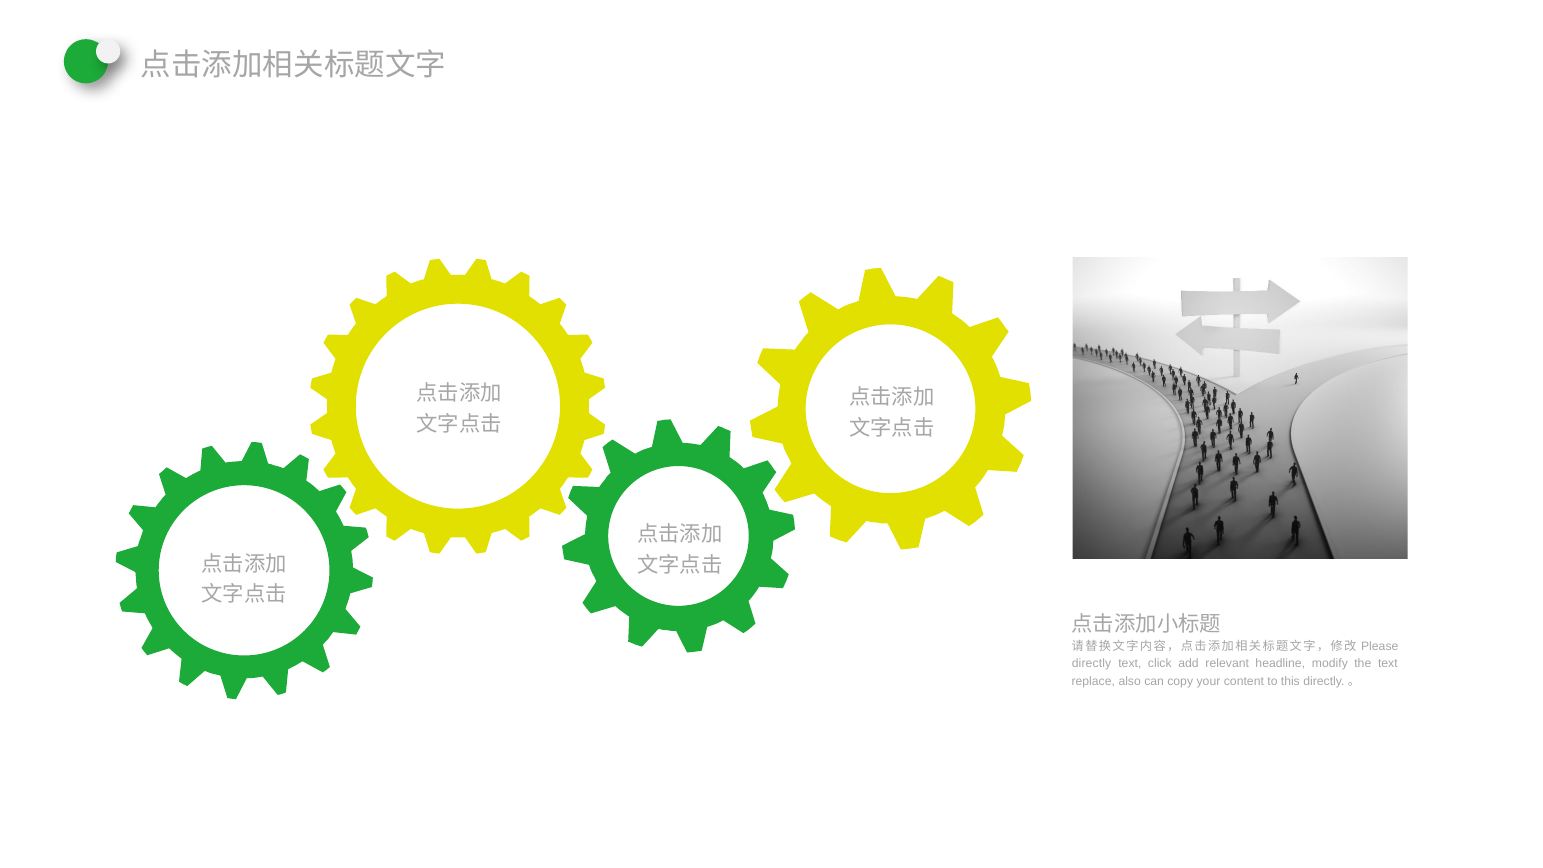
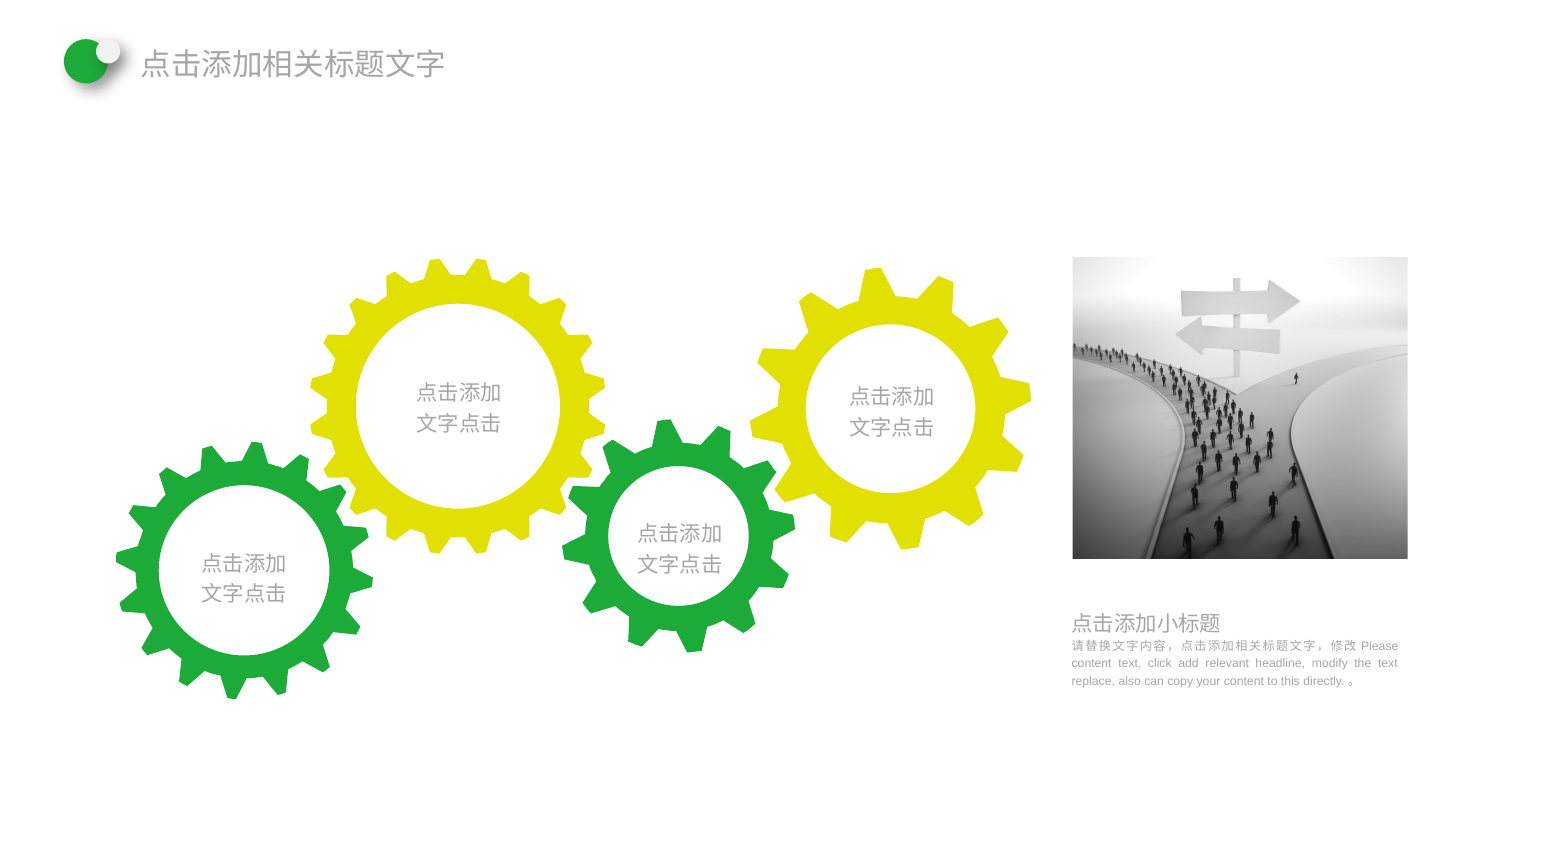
directly: directly -> content (1092, 664)
